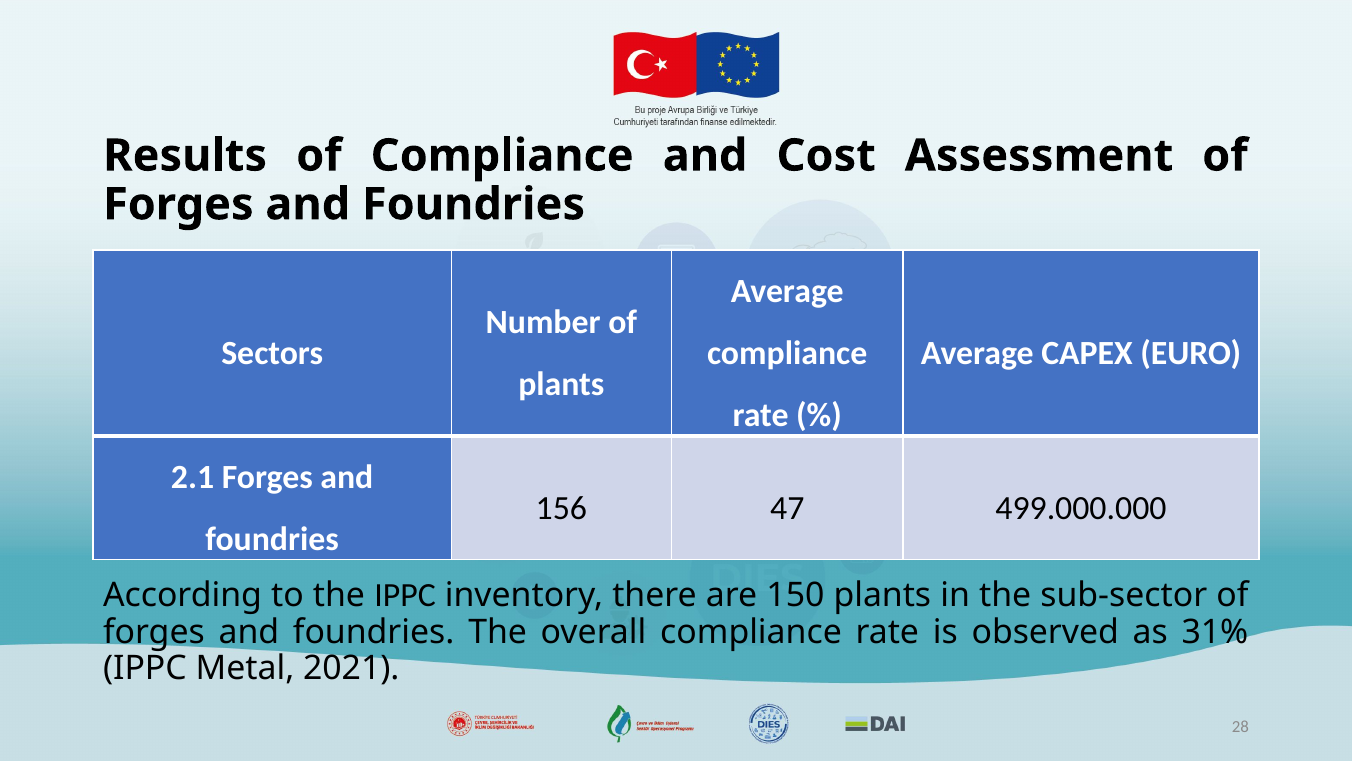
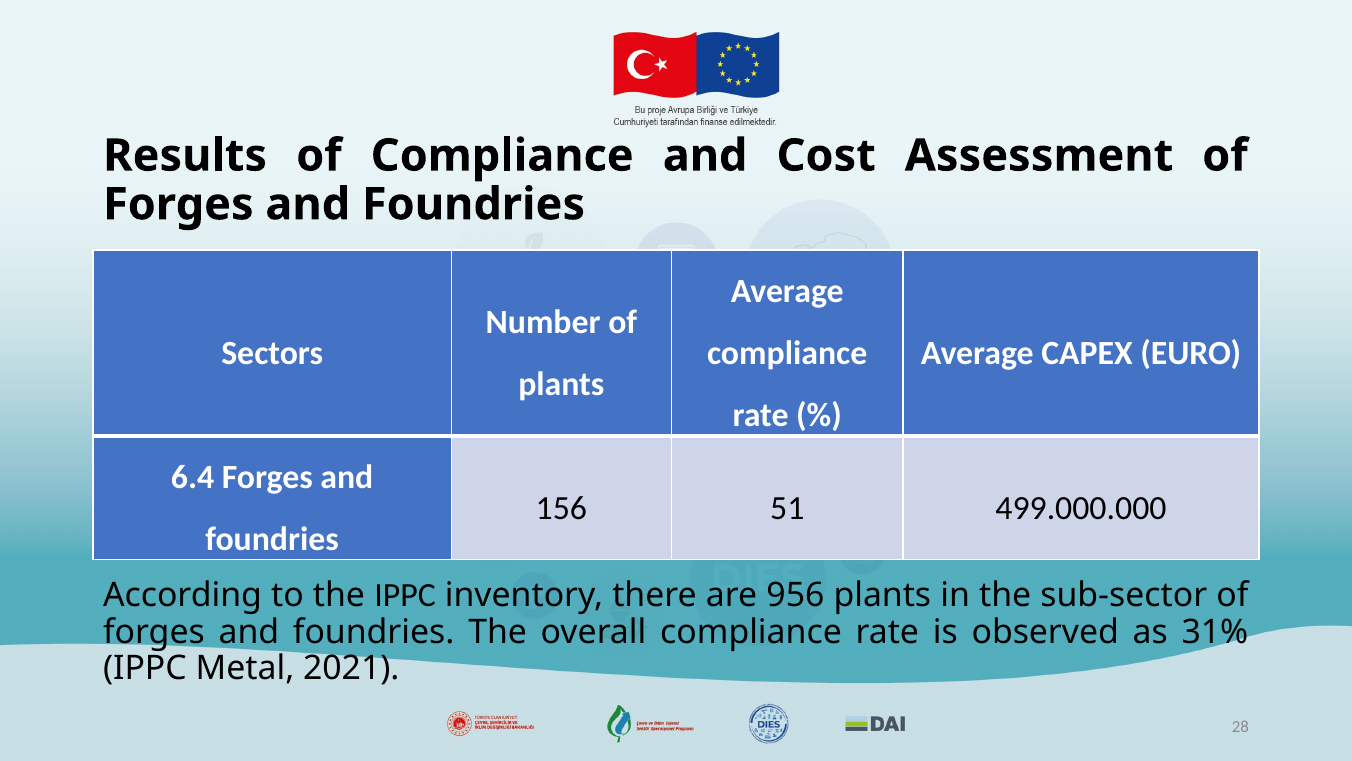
2.1: 2.1 -> 6.4 (193, 477)
47: 47 -> 51 (787, 508)
150: 150 -> 956 (795, 595)
